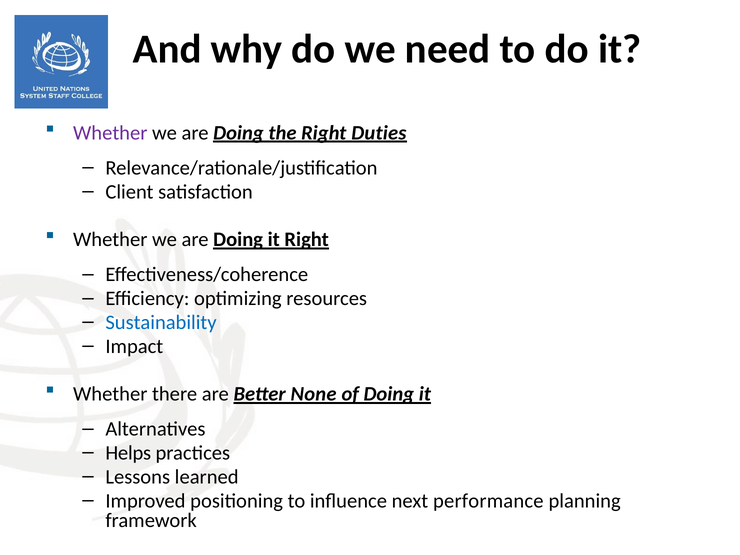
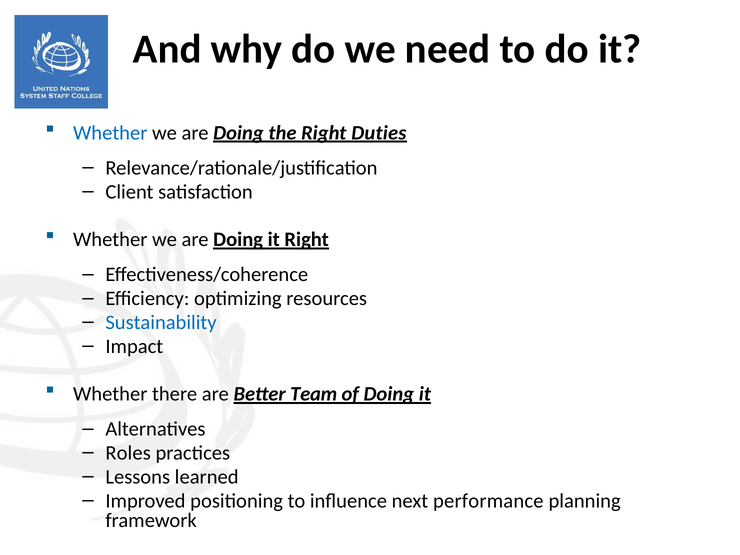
Whether colour: purple -> blue (110, 133)
None: None -> Team (314, 394)
Helps: Helps -> Roles (128, 453)
